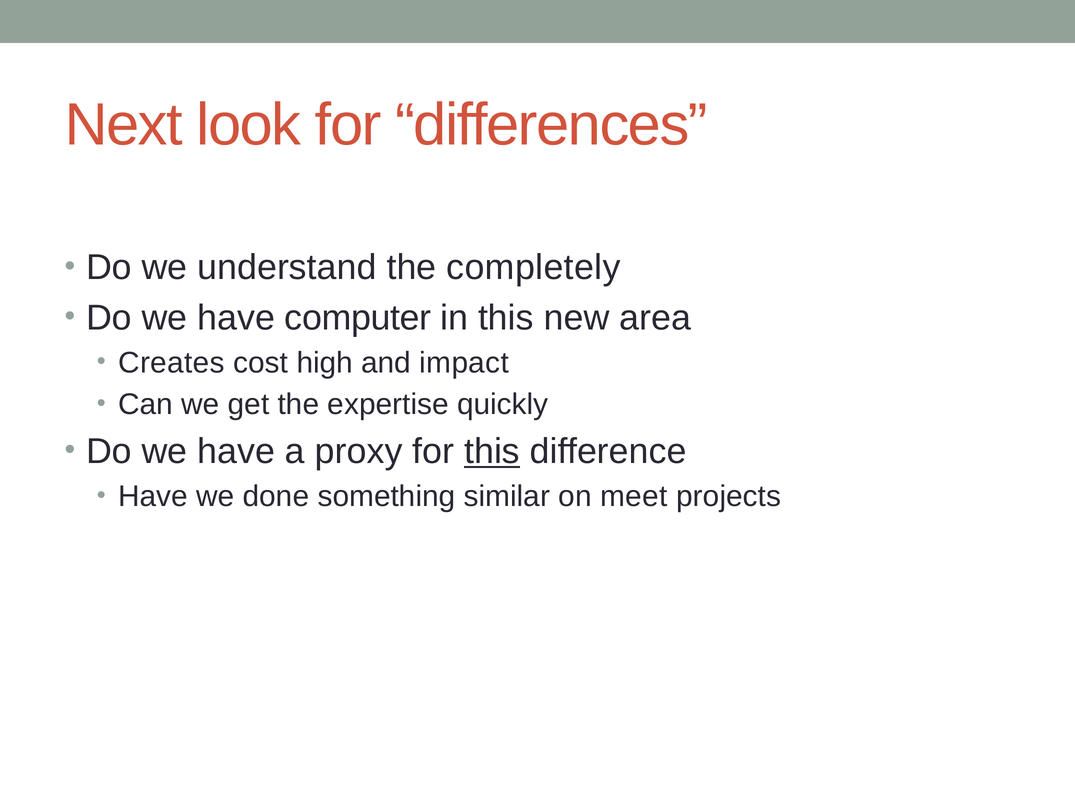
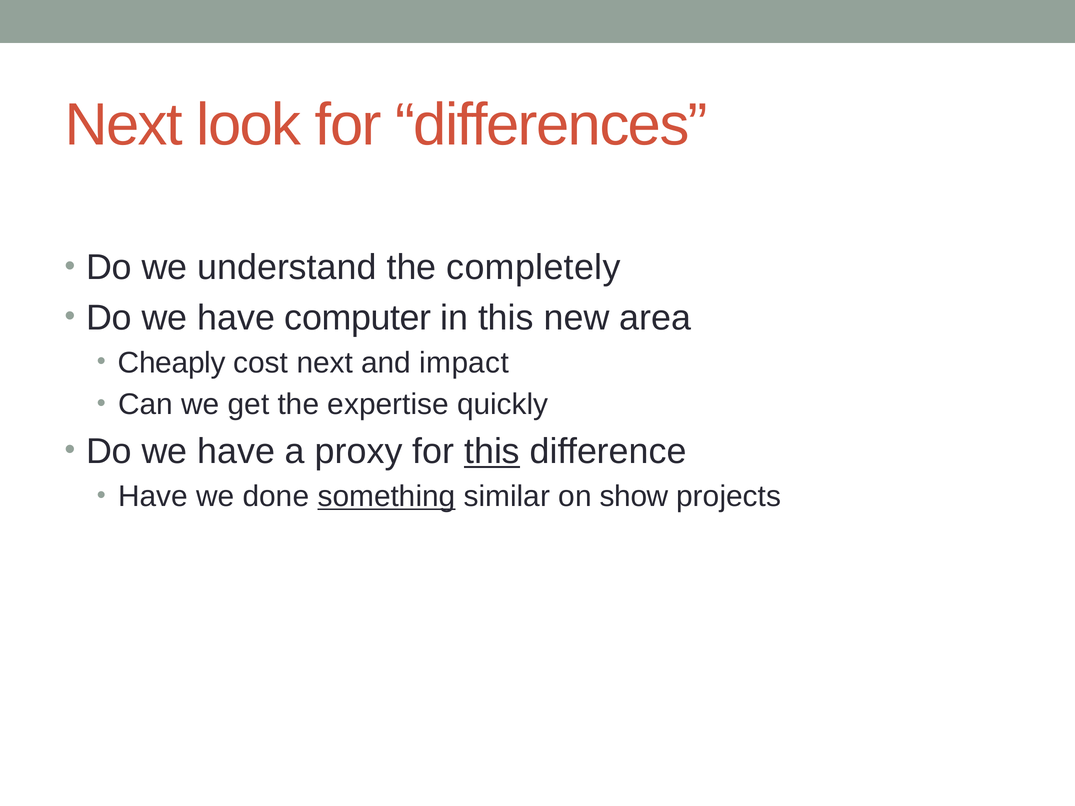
Creates: Creates -> Cheaply (172, 363)
cost high: high -> next (325, 363)
something underline: none -> present (387, 497)
meet: meet -> show (634, 497)
